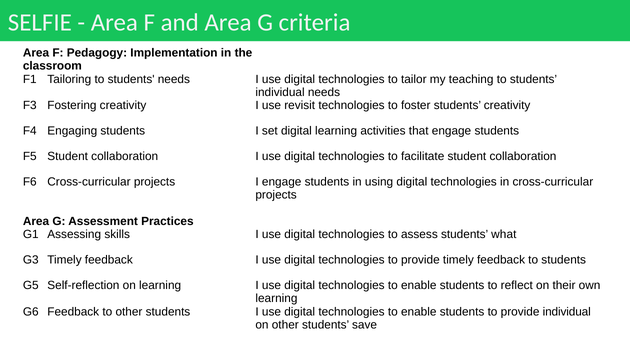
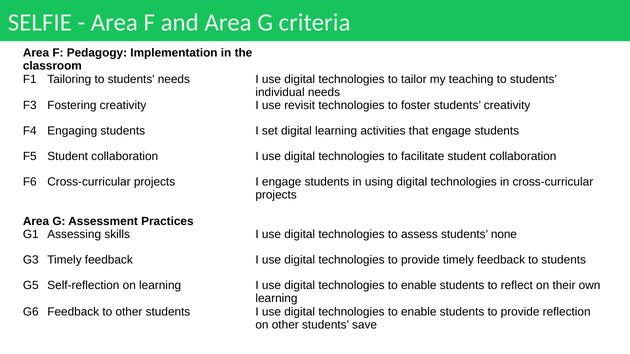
what: what -> none (504, 235)
provide individual: individual -> reflection (567, 312)
